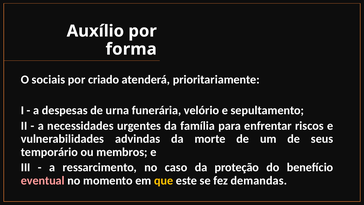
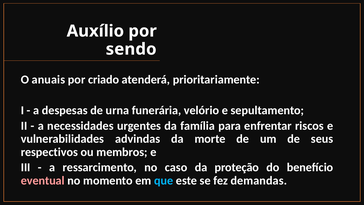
forma: forma -> sendo (131, 49)
sociais: sociais -> anuais (48, 79)
temporário: temporário -> respectivos (49, 152)
que colour: yellow -> light blue (164, 180)
